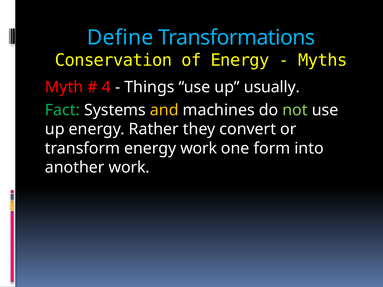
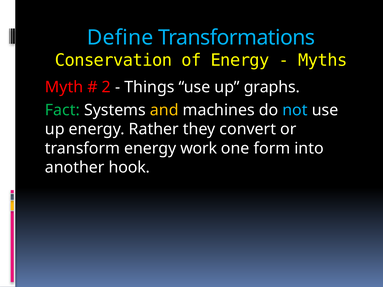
4: 4 -> 2 (106, 87)
usually: usually -> graphs (272, 87)
not colour: light green -> light blue (295, 110)
another work: work -> hook (129, 168)
